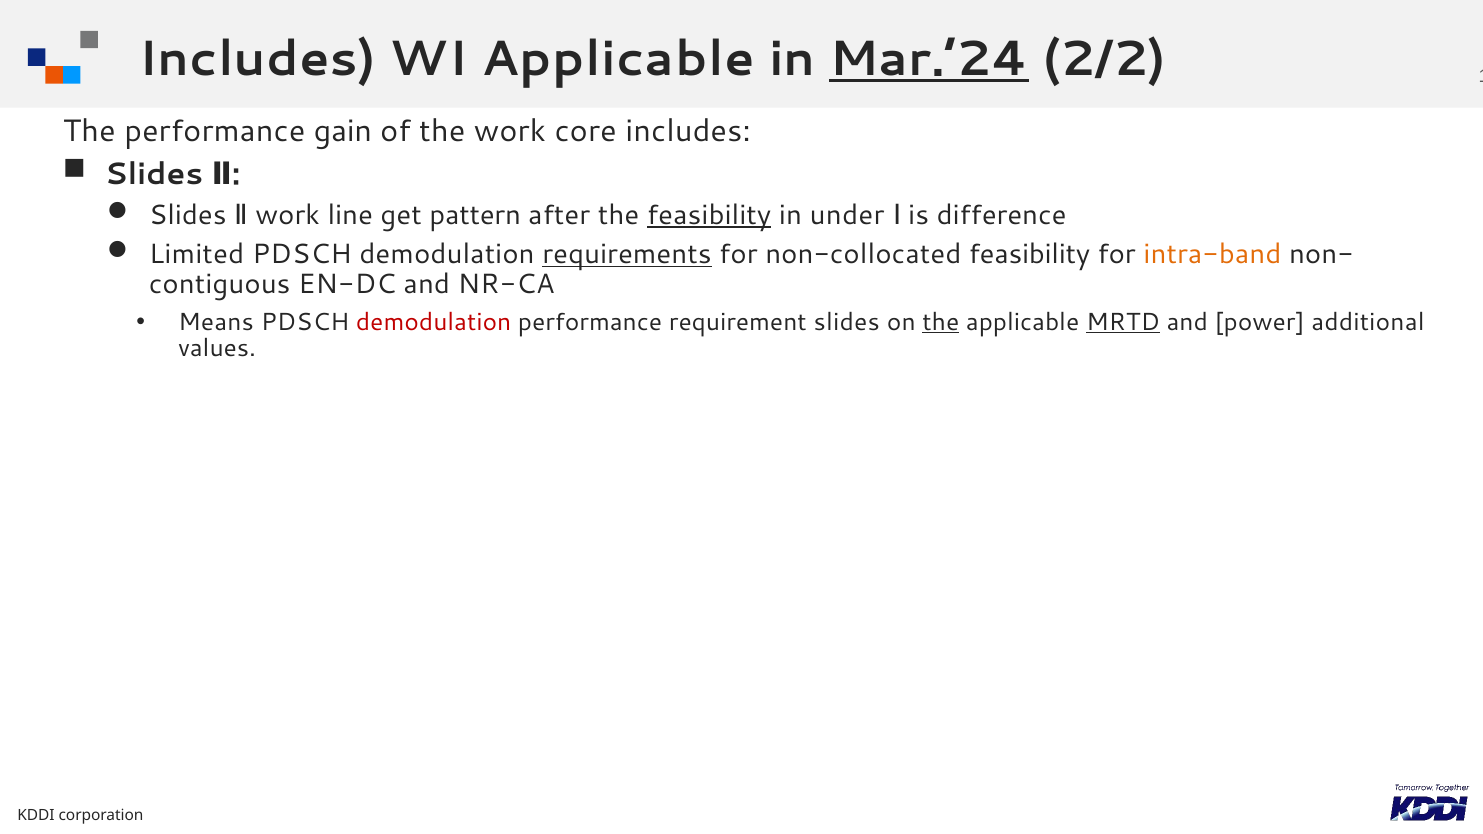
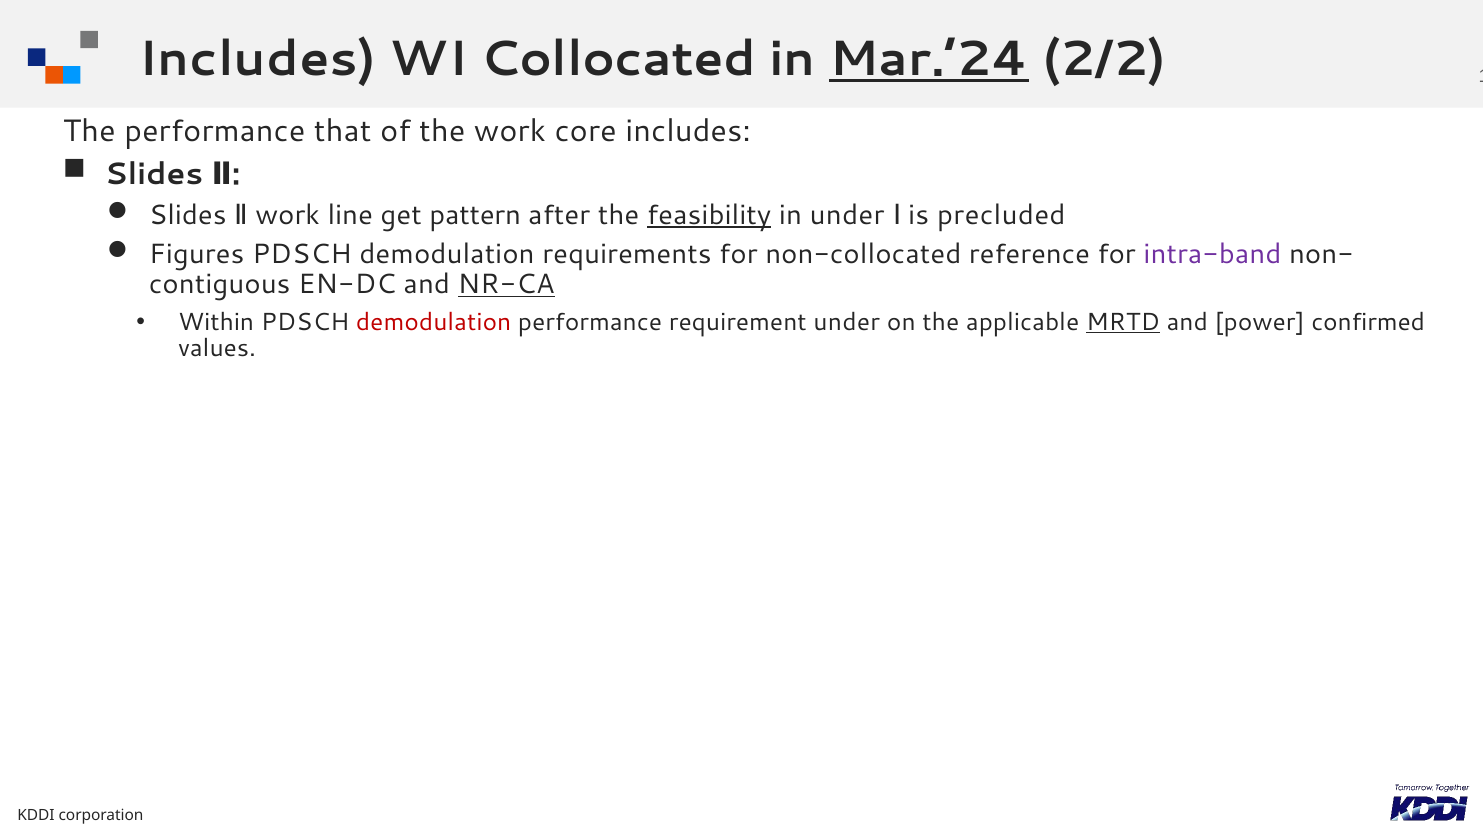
WI Applicable: Applicable -> Collocated (619, 59)
gain: gain -> that (343, 131)
difference: difference -> precluded (1001, 215)
Limited: Limited -> Figures (197, 255)
requirements underline: present -> none (627, 255)
non-collocated feasibility: feasibility -> reference (1029, 255)
intra-band colour: orange -> purple (1212, 255)
NR-CA underline: none -> present (506, 285)
Means: Means -> Within (216, 322)
requirement slides: slides -> under (847, 322)
the underline: present -> none (941, 322)
additional: additional -> confirmed (1368, 322)
